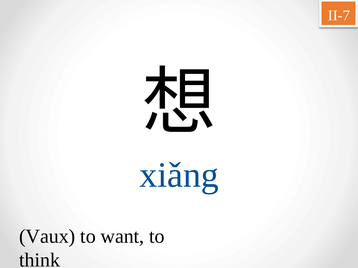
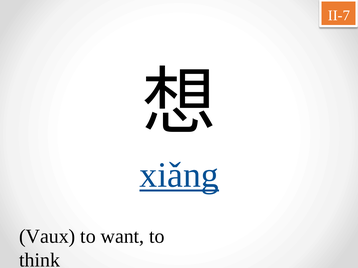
xiǎng underline: none -> present (179, 175)
